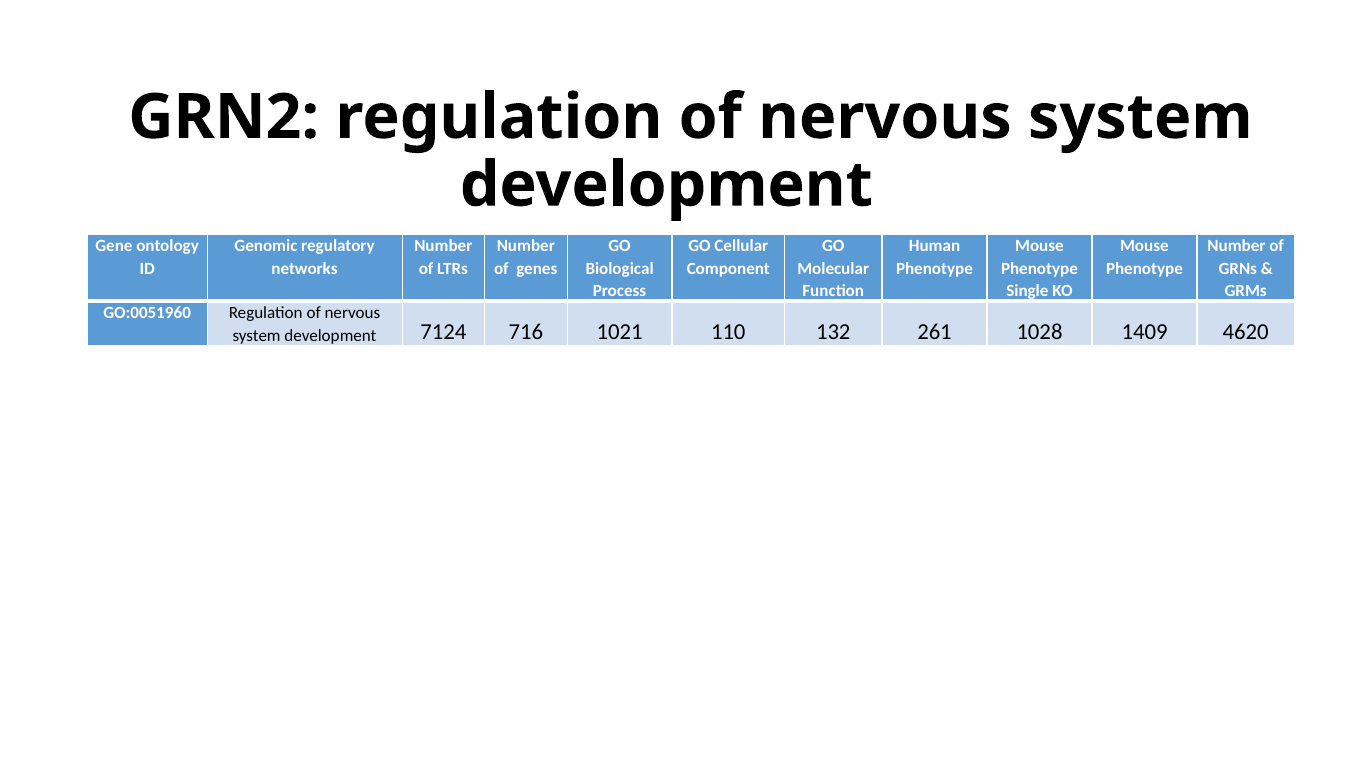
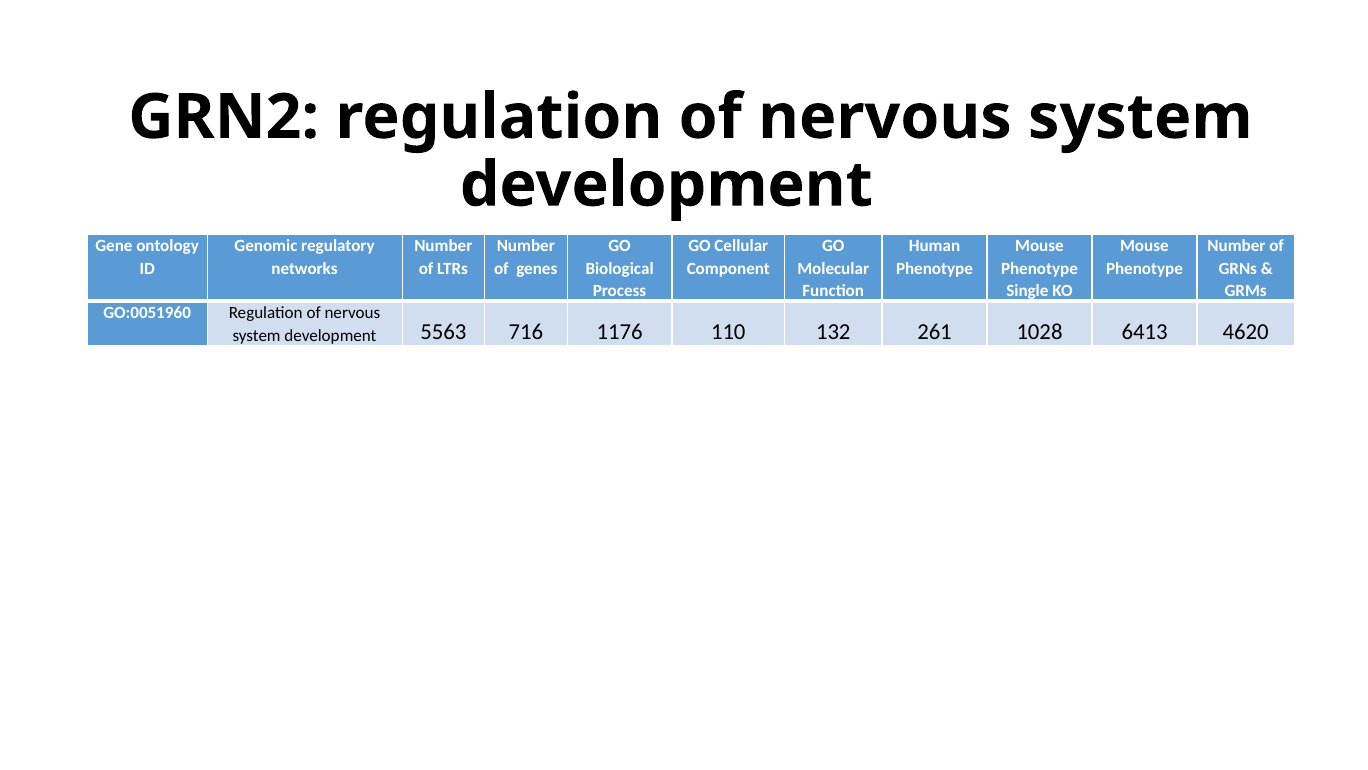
7124: 7124 -> 5563 (443, 332)
1021: 1021 -> 1176 (620, 332)
1409: 1409 -> 6413 (1145, 332)
